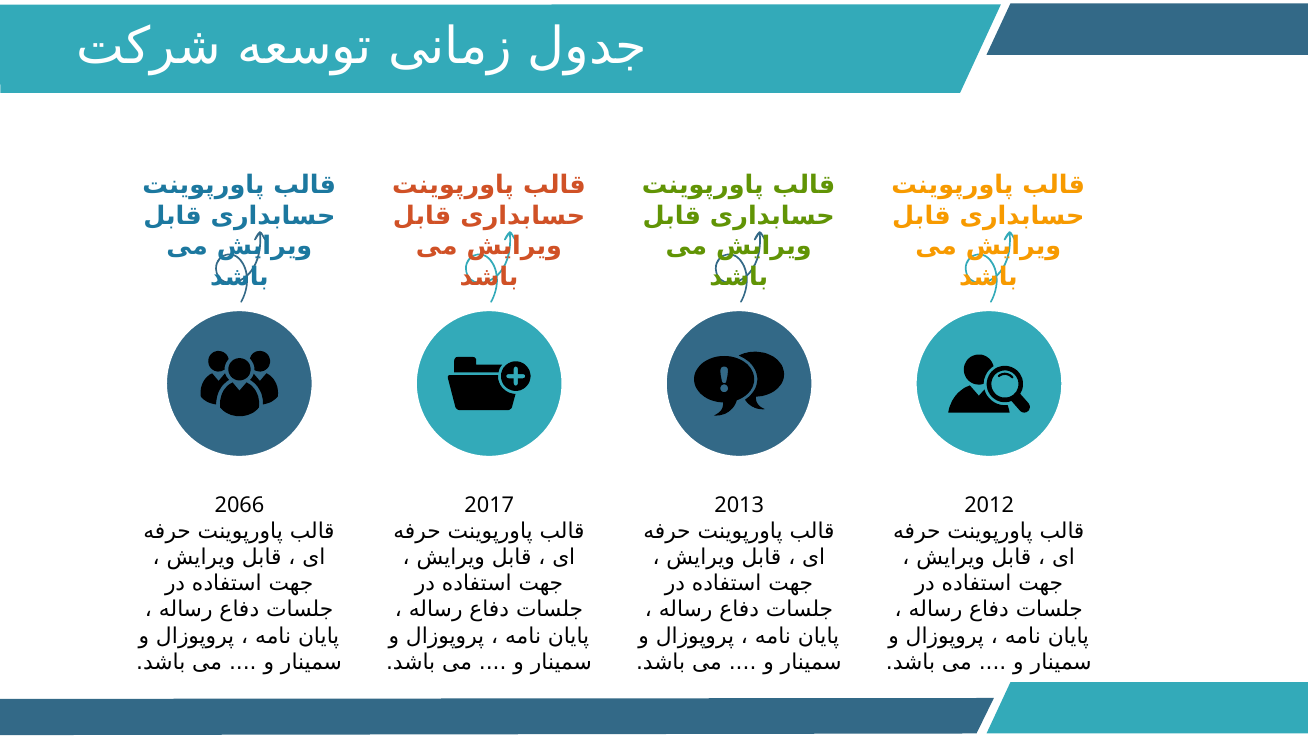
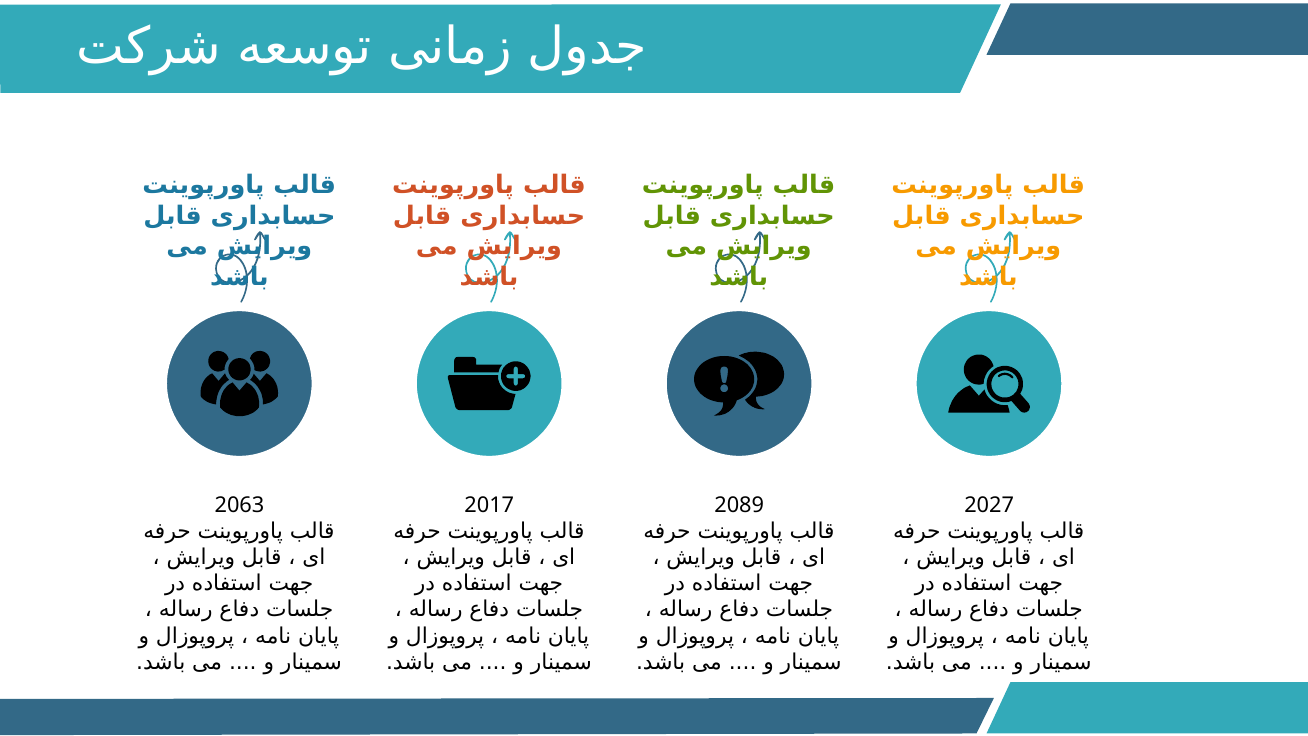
2066: 2066 -> 2063 (239, 505)
2013: 2013 -> 2089 (739, 505)
2012: 2012 -> 2027 (989, 505)
